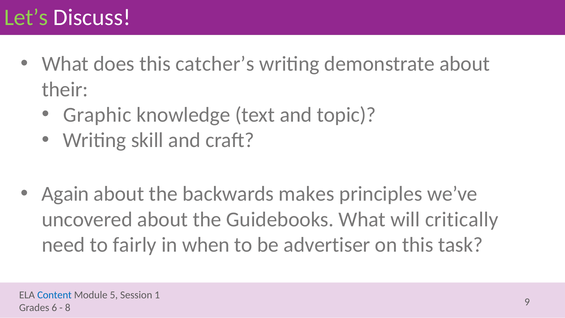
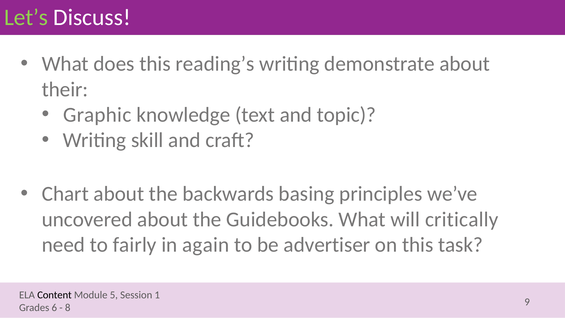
catcher’s: catcher’s -> reading’s (215, 64)
Again: Again -> Chart (65, 194)
makes: makes -> basing (306, 194)
when: when -> again (206, 245)
Content colour: blue -> black (54, 295)
